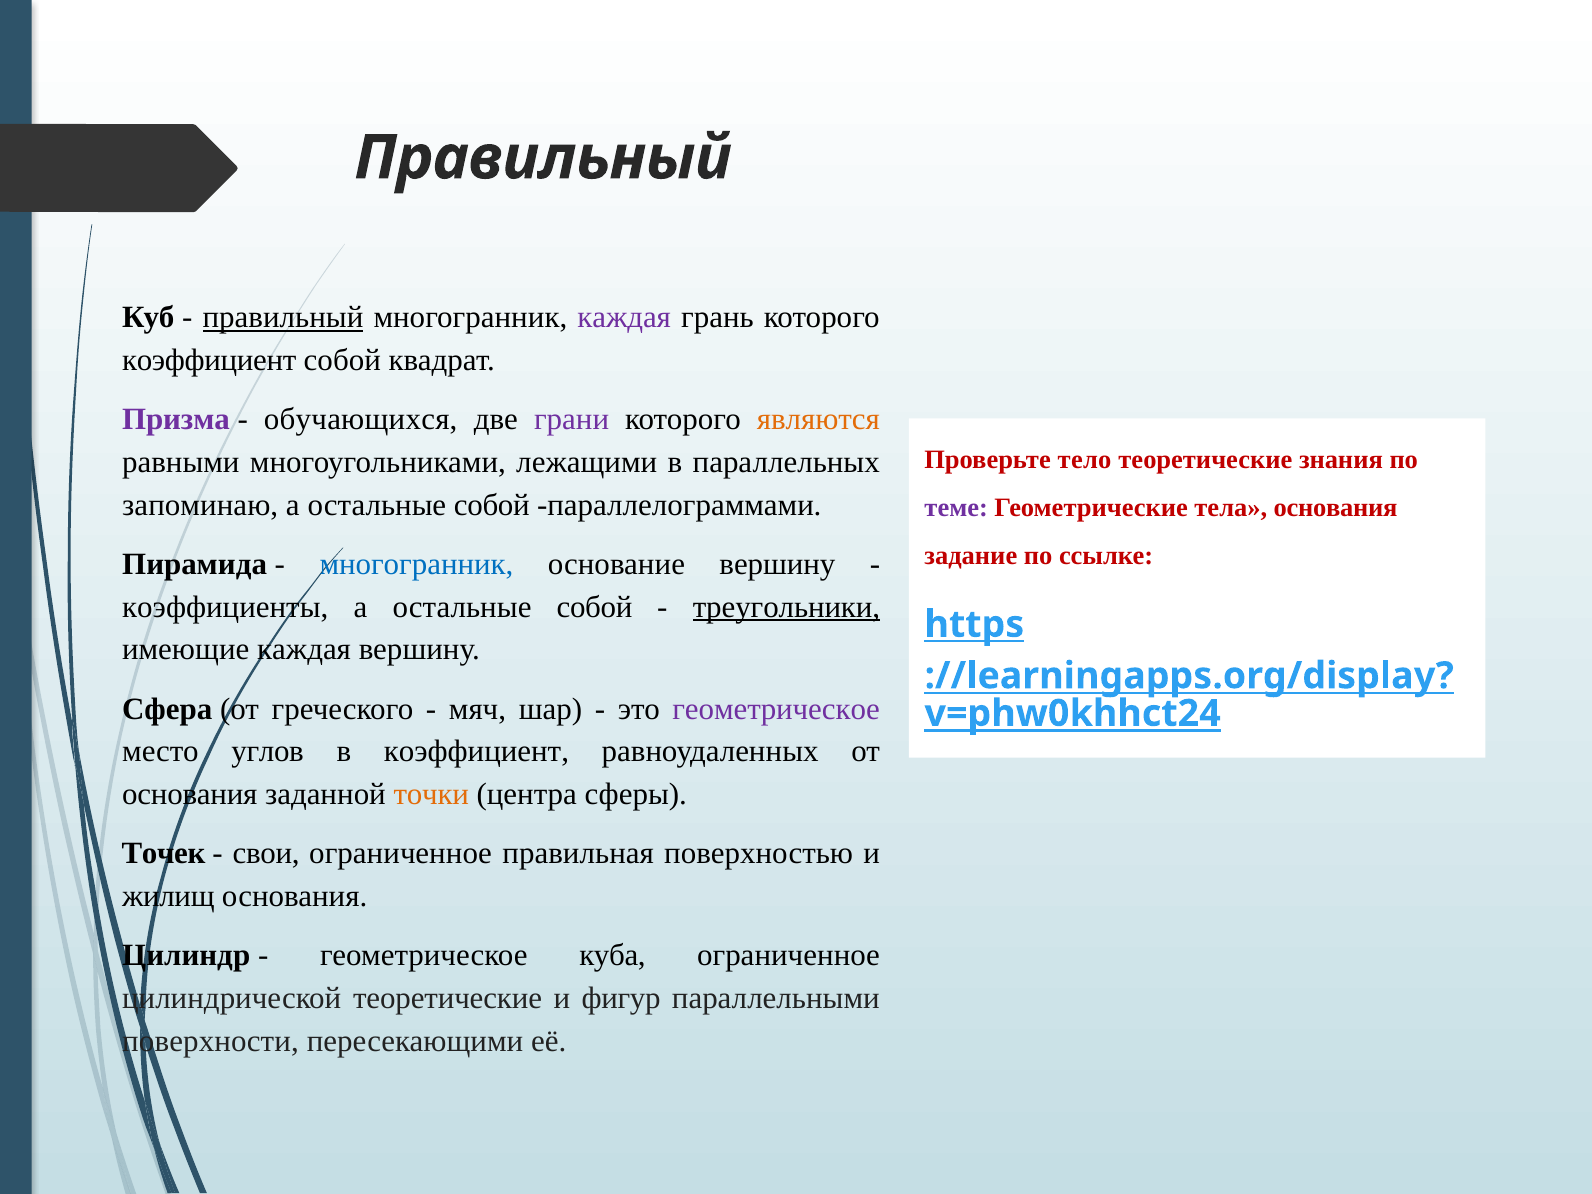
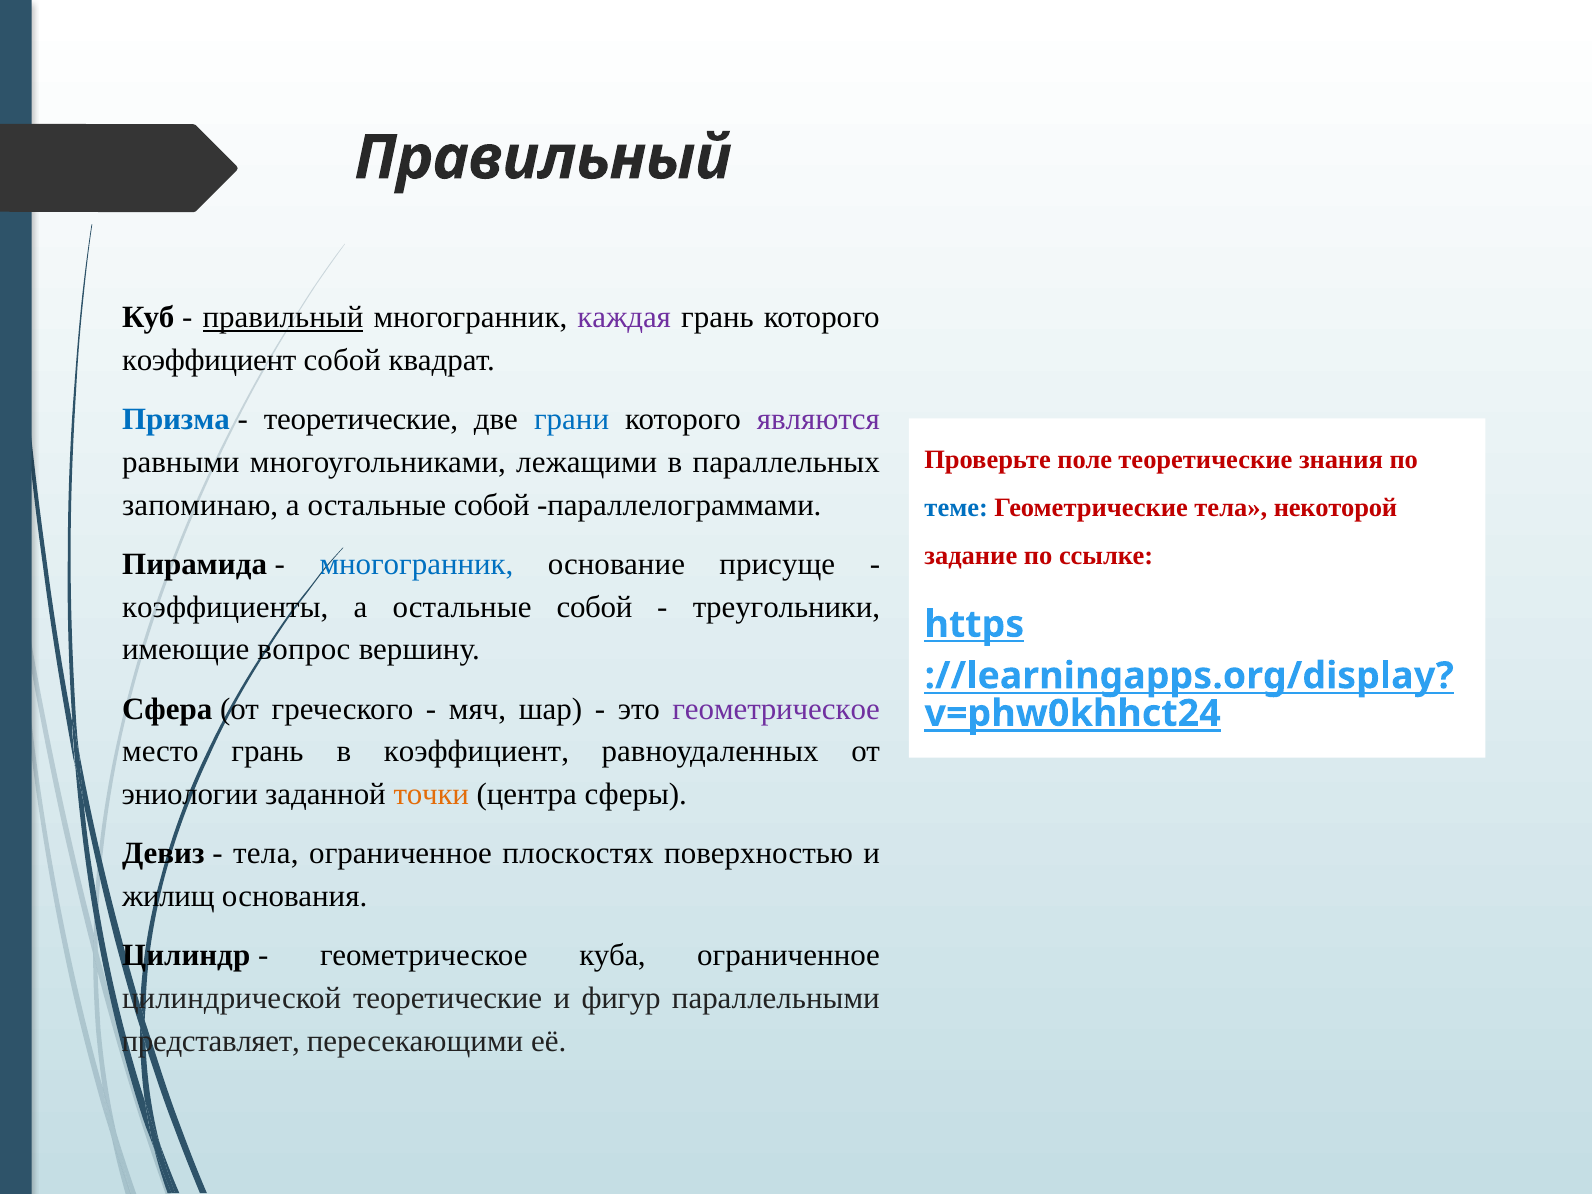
Призма colour: purple -> blue (176, 420)
обучающихся: обучающихся -> теоретические (361, 420)
грани colour: purple -> blue (572, 420)
являются colour: orange -> purple (818, 420)
тело: тело -> поле (1085, 460)
теме colour: purple -> blue (956, 508)
тела основания: основания -> некоторой (1335, 508)
основание вершину: вершину -> присуще (777, 564)
треугольники underline: present -> none (786, 607)
имеющие каждая: каждая -> вопрос (304, 650)
место углов: углов -> грань (267, 752)
основания: основания -> эниологии (190, 794)
Точек: Точек -> Девиз (163, 854)
свои: свои -> тела (266, 854)
правильная: правильная -> плоскостях (578, 854)
поверхности: поверхности -> представляет (211, 1041)
